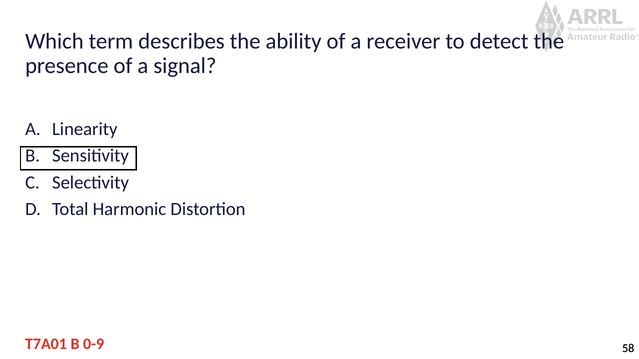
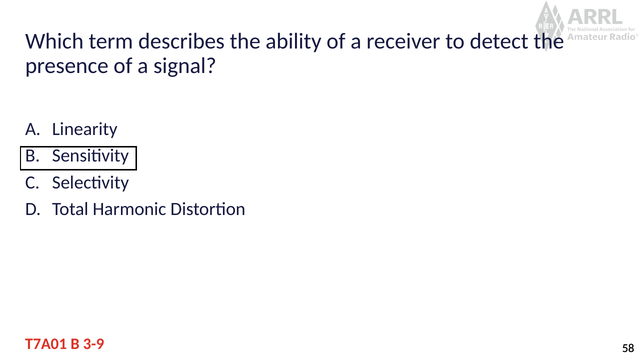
0-9: 0-9 -> 3-9 (94, 344)
